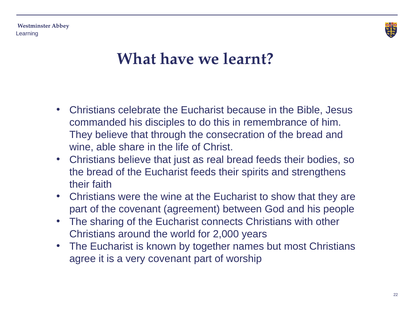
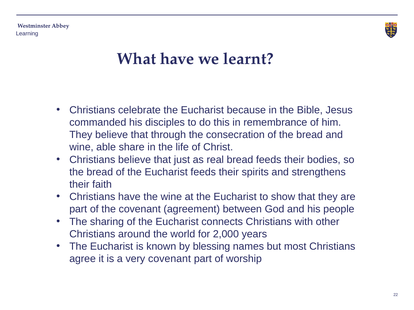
Christians were: were -> have (129, 197)
together: together -> blessing (211, 247)
